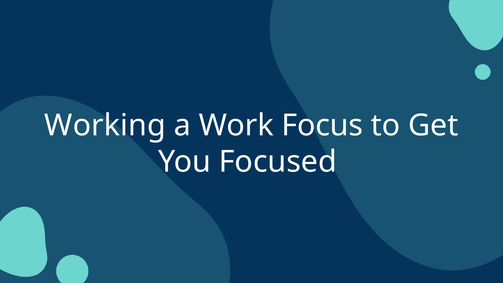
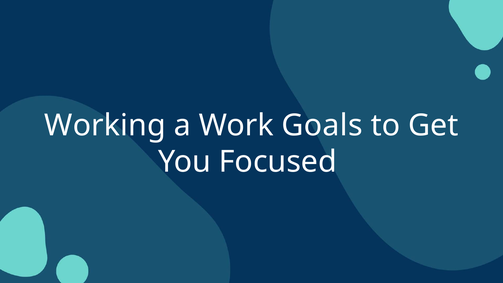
Focus: Focus -> Goals (322, 125)
